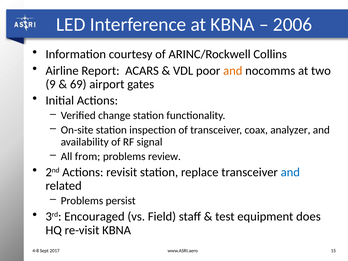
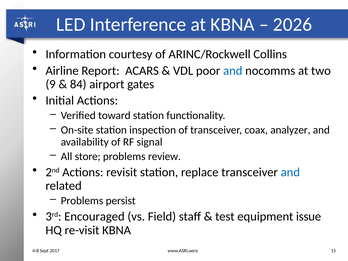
2006: 2006 -> 2026 (293, 25)
and colour: orange -> blue (233, 71)
69: 69 -> 84 (78, 84)
change: change -> toward (114, 116)
from: from -> store (88, 156)
does: does -> issue (309, 217)
